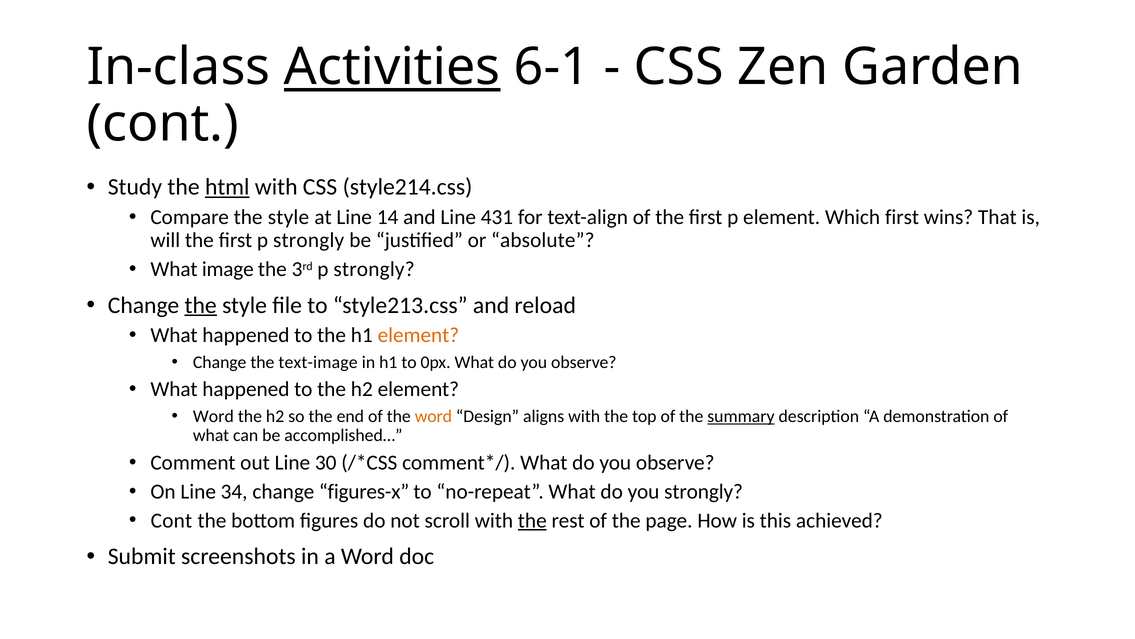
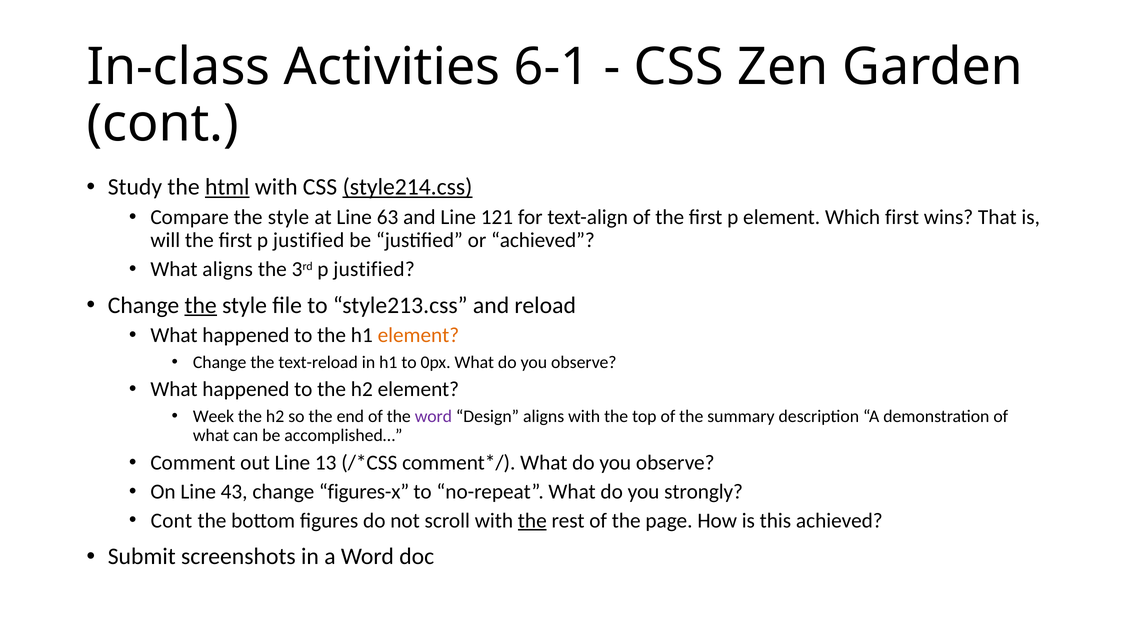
Activities underline: present -> none (392, 67)
style214.css underline: none -> present (407, 187)
14: 14 -> 63 (388, 217)
431: 431 -> 121 (497, 217)
first p strongly: strongly -> justified (309, 240)
or absolute: absolute -> achieved (543, 240)
What image: image -> aligns (228, 269)
3rd p strongly: strongly -> justified (374, 269)
text-image: text-image -> text-reload (318, 362)
Word: Word -> Week (213, 416)
word colour: orange -> purple (433, 416)
summary underline: present -> none (741, 416)
30: 30 -> 13 (326, 462)
34: 34 -> 43 (234, 491)
